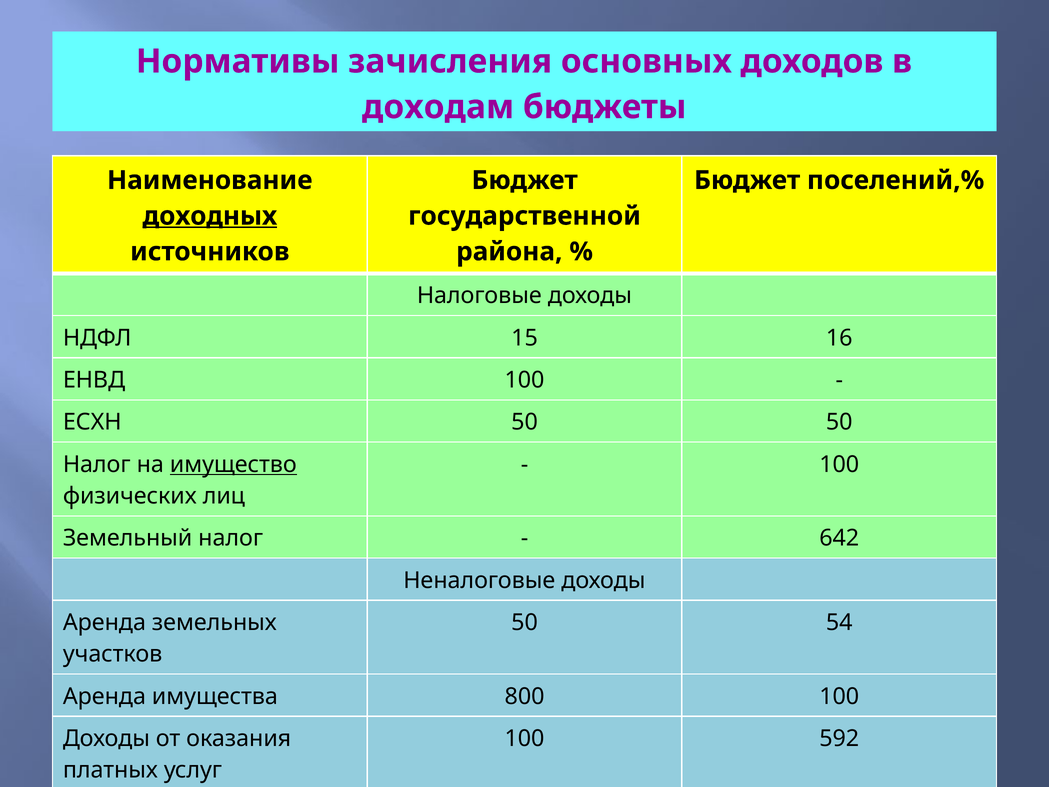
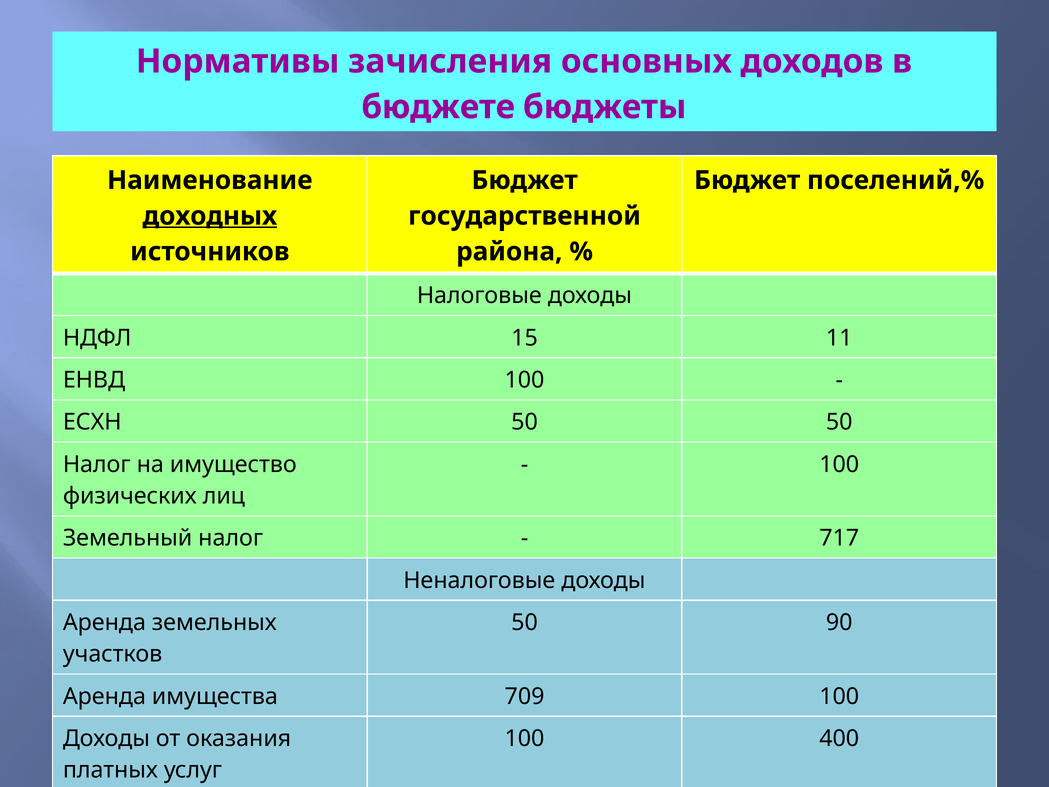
доходам: доходам -> бюджете (438, 107)
16: 16 -> 11 (839, 338)
имущество underline: present -> none (233, 464)
642: 642 -> 717 (839, 538)
54: 54 -> 90 (839, 622)
800: 800 -> 709 (525, 696)
592: 592 -> 400 (839, 738)
